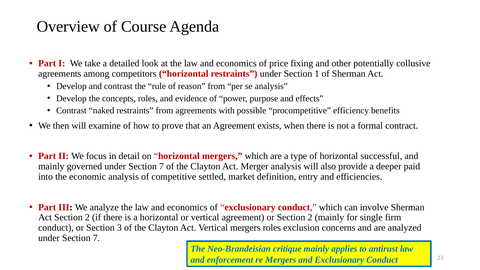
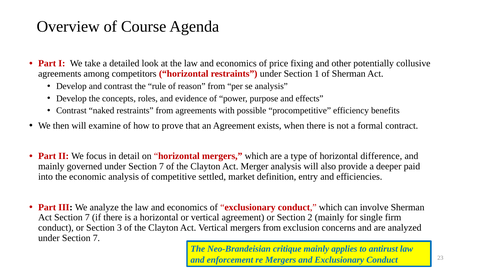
successful: successful -> difference (381, 156)
Act Section 2: 2 -> 7 (87, 217)
mergers roles: roles -> from (272, 228)
